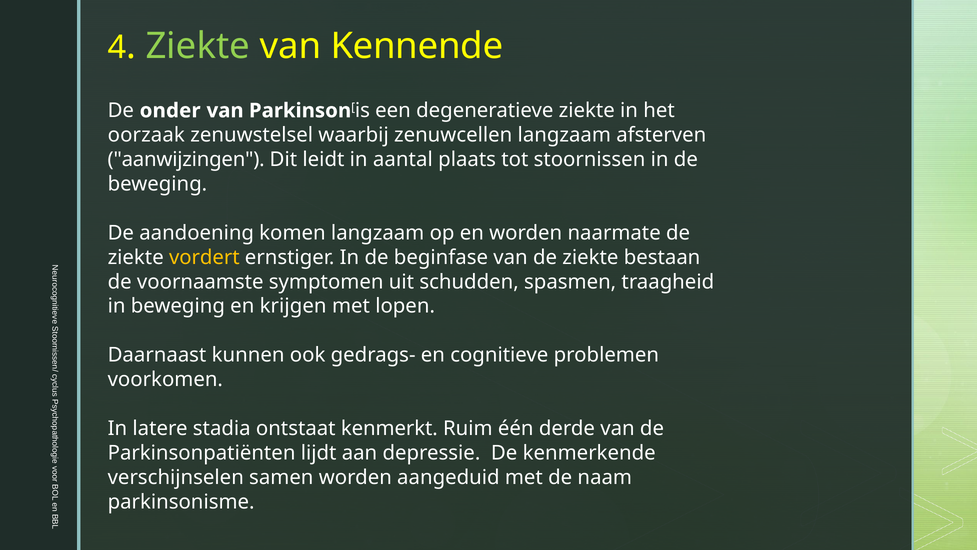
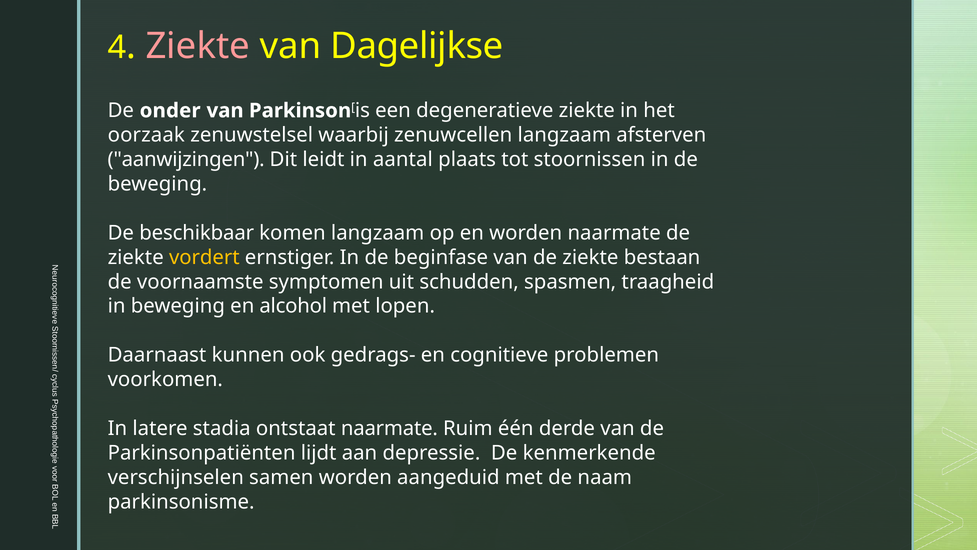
Ziekte colour: light green -> pink (198, 46)
Kennende: Kennende -> Dagelijkse (417, 46)
aandoening: aandoening -> beschikbaar (197, 233)
krijgen: krijgen -> alcohol (293, 306)
ontstaat kenmerkt: kenmerkt -> naarmate (389, 428)
